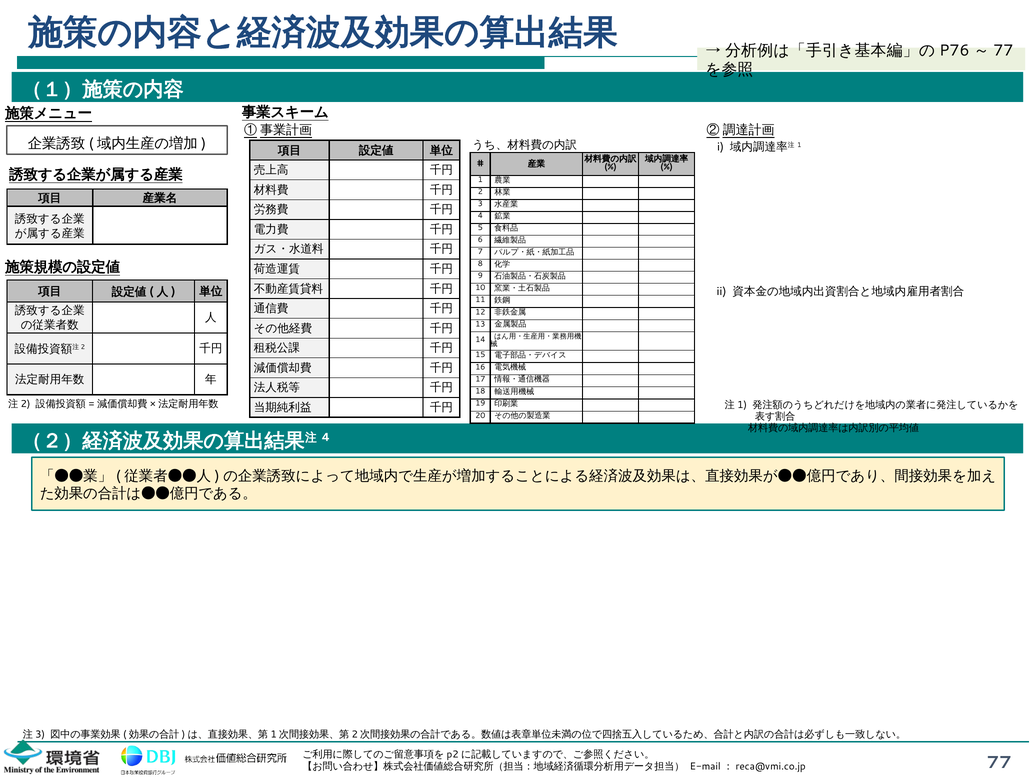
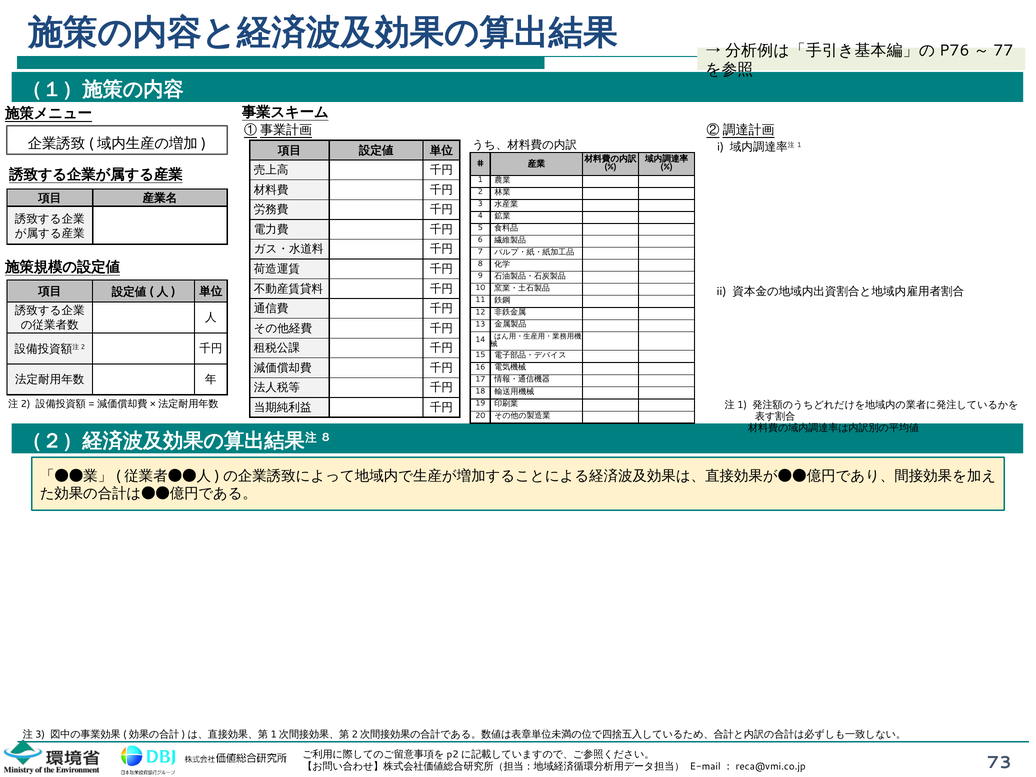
4: 4 -> 8 (326, 437)
77: 77 -> 73 (999, 762)
